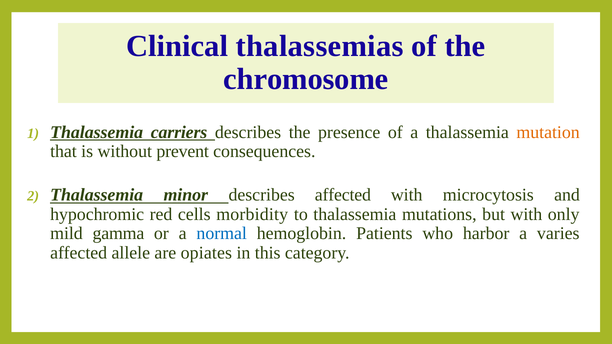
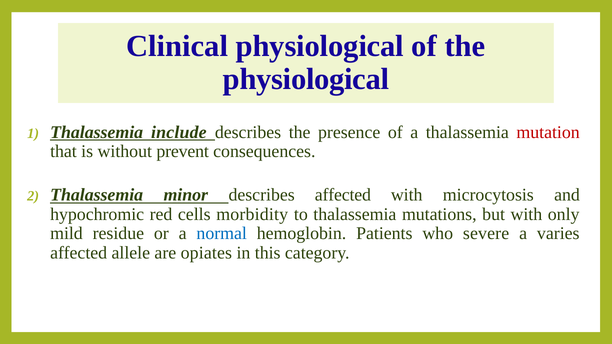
Clinical thalassemias: thalassemias -> physiological (320, 46)
chromosome: chromosome -> physiological (306, 79)
carriers: carriers -> include (179, 132)
mutation colour: orange -> red (548, 132)
gamma: gamma -> residue (118, 234)
harbor: harbor -> severe (486, 234)
